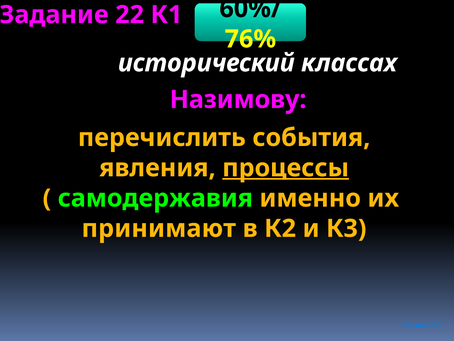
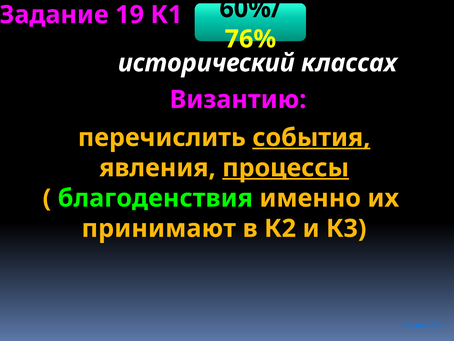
22: 22 -> 19 (130, 15)
Назимову: Назимову -> Византию (238, 99)
события underline: none -> present (311, 137)
самодержавия: самодержавия -> благоденствия (155, 198)
